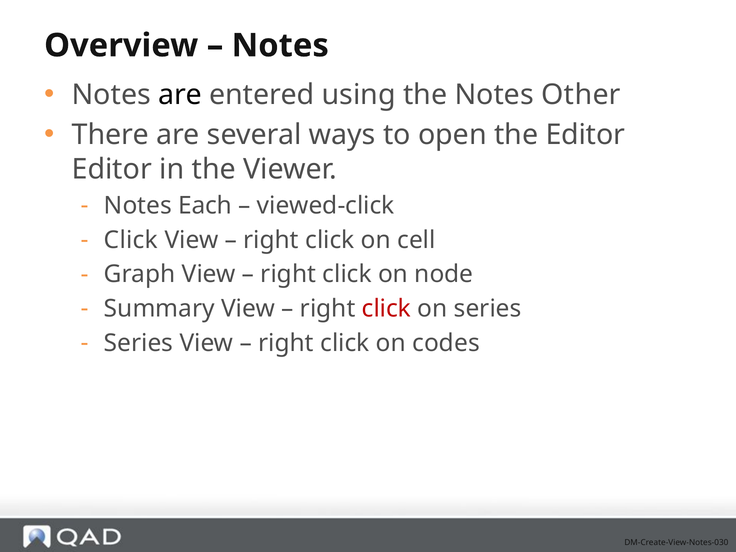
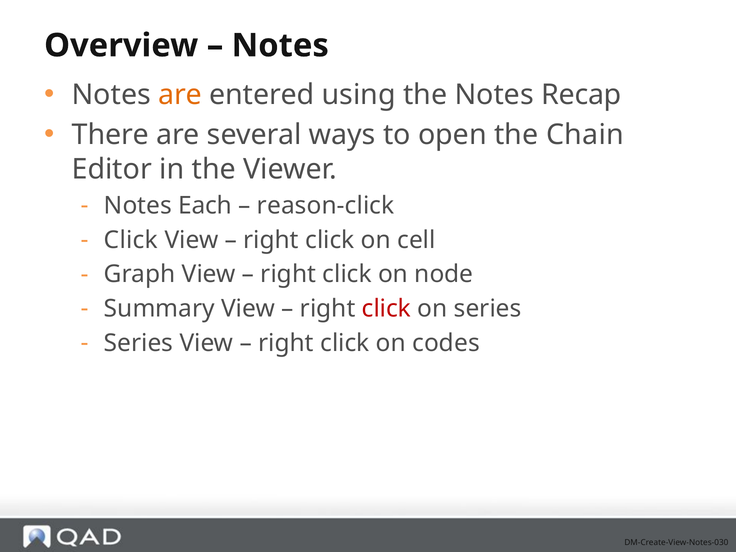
are colour: black -> orange (180, 95)
Other: Other -> Recap (581, 95)
the Editor: Editor -> Chain (585, 135)
viewed-click: viewed-click -> reason-click (326, 206)
